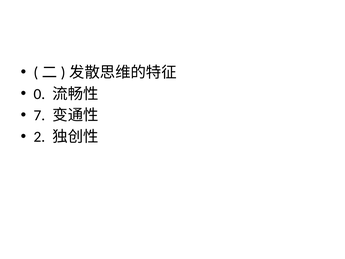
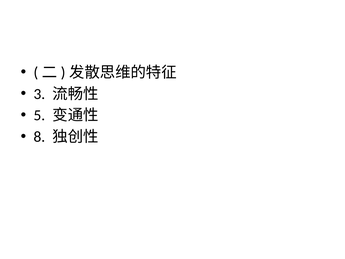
0: 0 -> 3 (39, 94)
7: 7 -> 5 (39, 115)
2: 2 -> 8 (39, 137)
